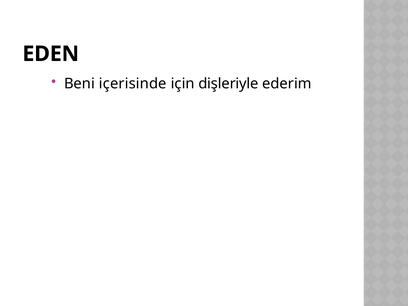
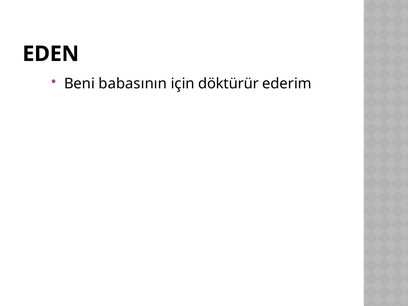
içerisinde: içerisinde -> babasının (133, 84)
dişleriyle: dişleriyle -> döktürür (229, 84)
